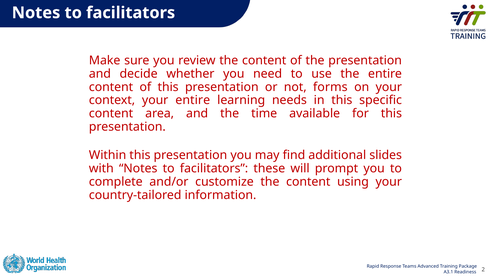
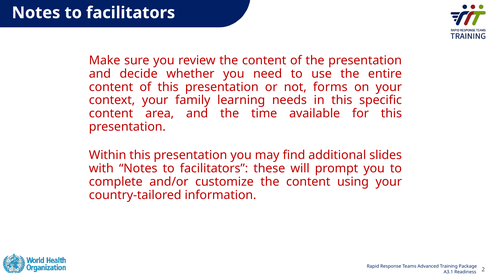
your entire: entire -> family (193, 100)
